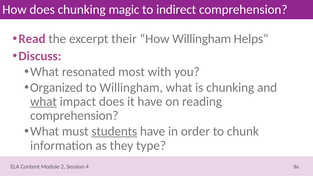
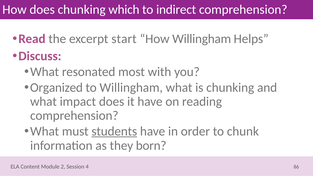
magic: magic -> which (124, 10)
their: their -> start (124, 39)
what underline: present -> none (43, 102)
type: type -> born (151, 146)
